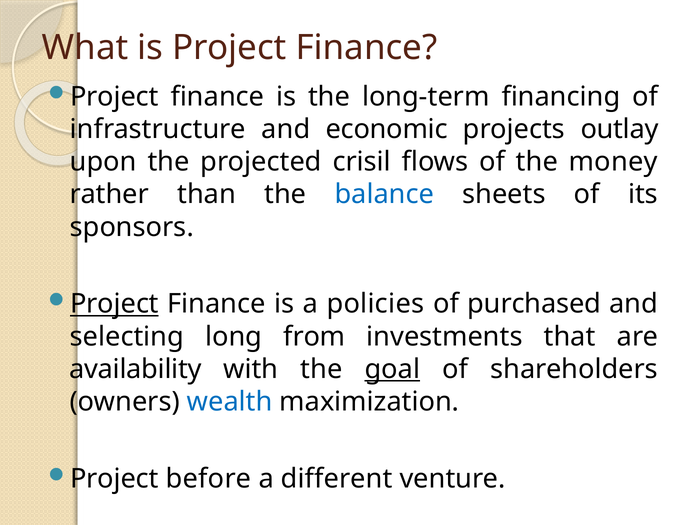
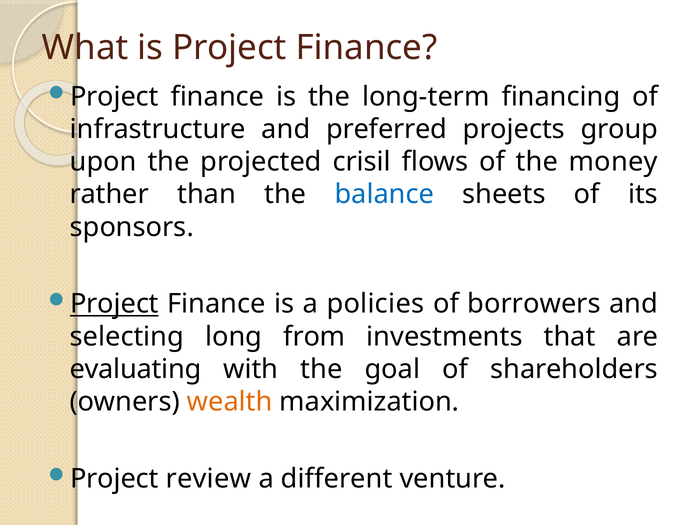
economic: economic -> preferred (387, 129)
outlay: outlay -> group (619, 129)
purchased: purchased -> borrowers (534, 304)
availability: availability -> evaluating (136, 369)
goal underline: present -> none (392, 369)
wealth colour: blue -> orange (230, 402)
before: before -> review (209, 479)
